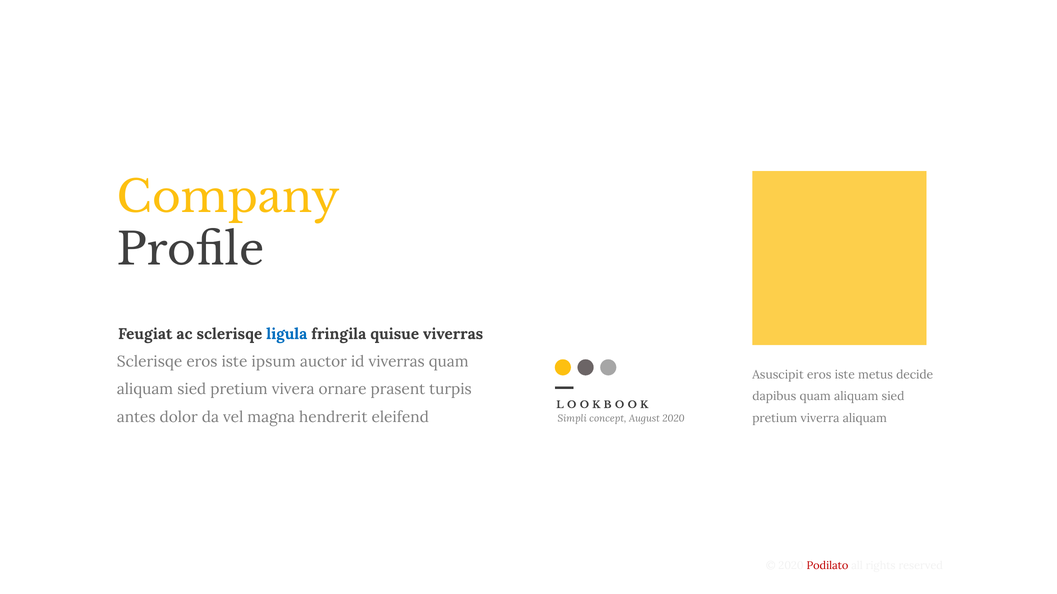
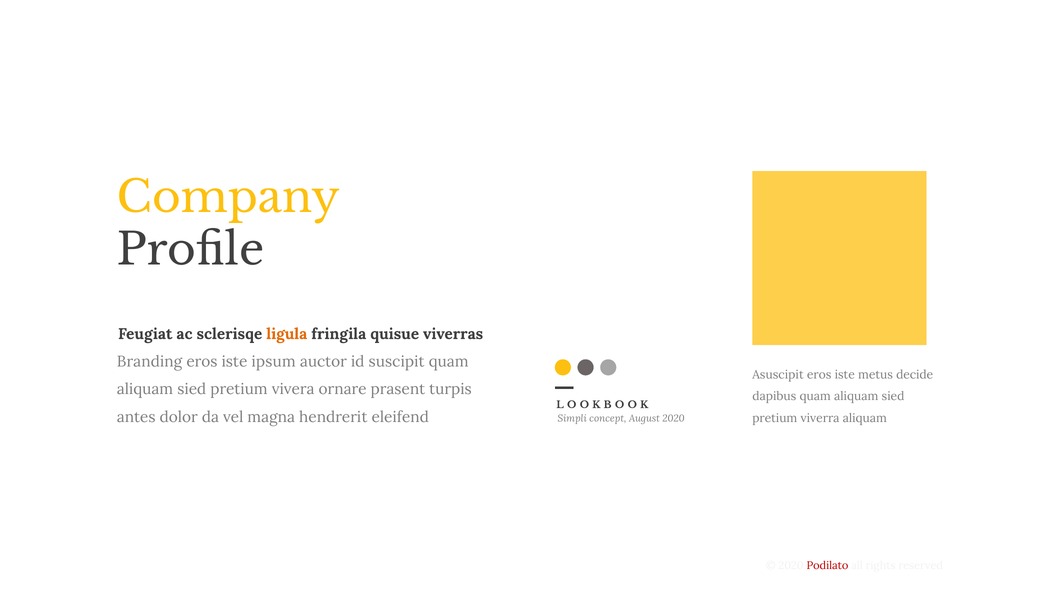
ligula colour: blue -> orange (287, 334)
Sclerisqe: Sclerisqe -> Branding (150, 362)
id viverras: viverras -> suscipit (397, 362)
